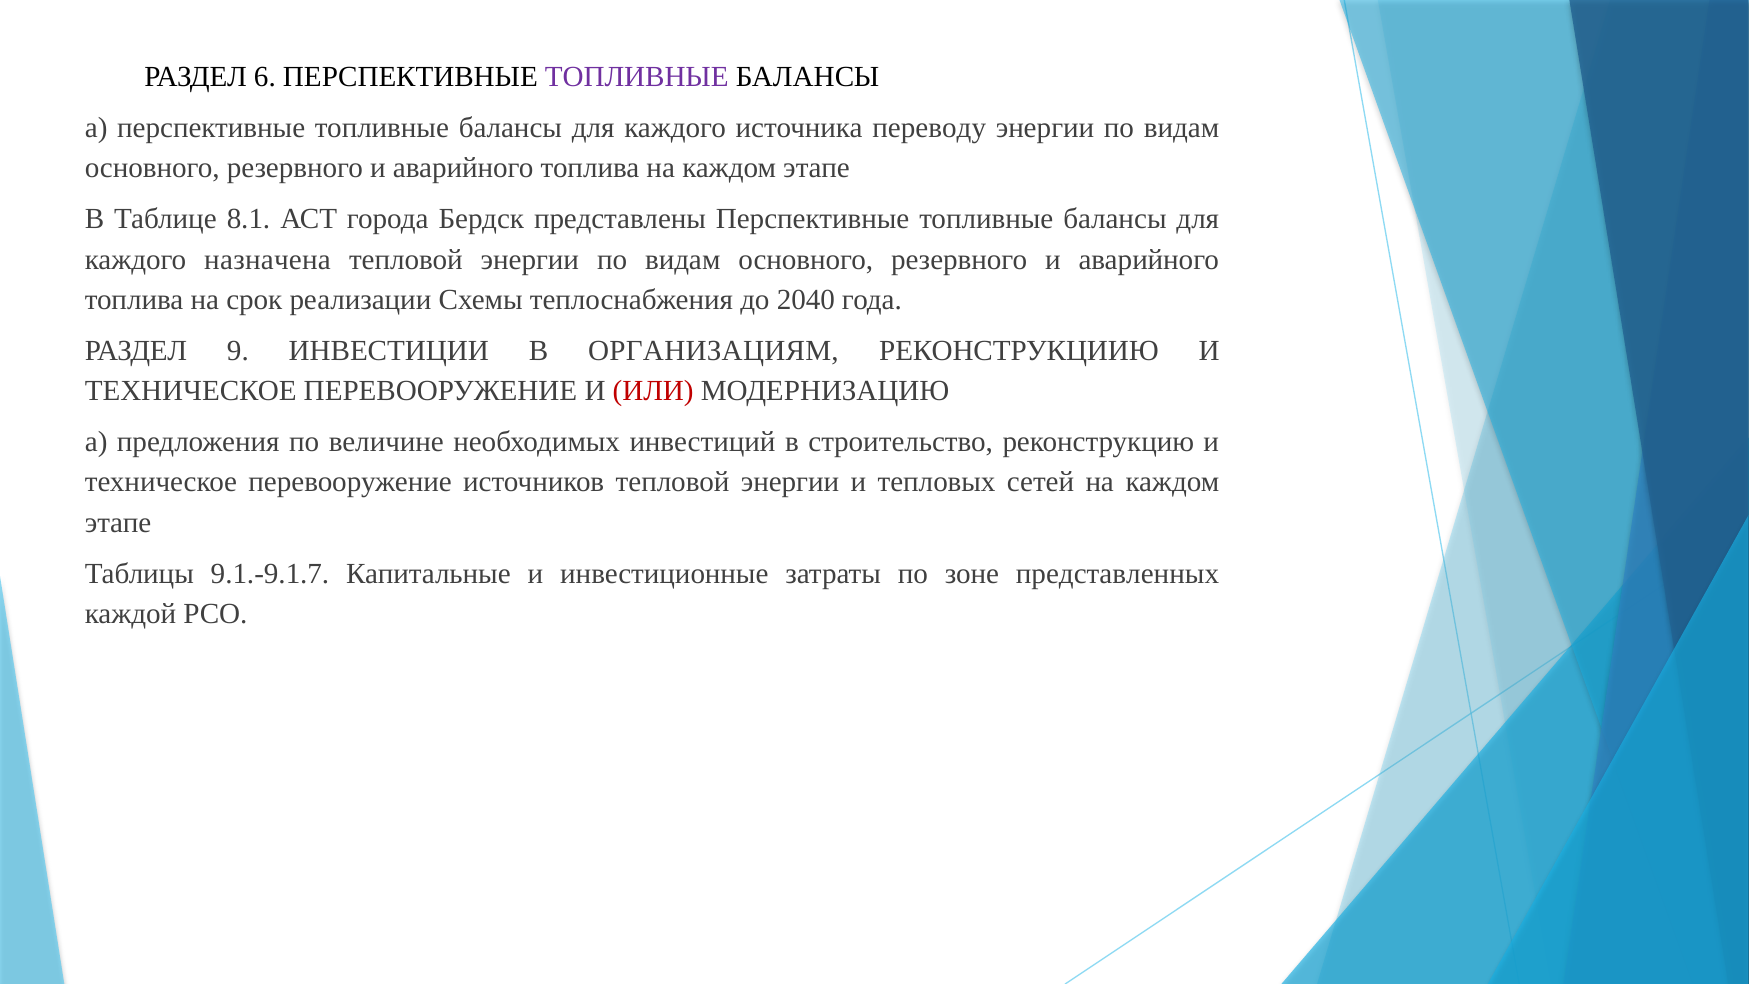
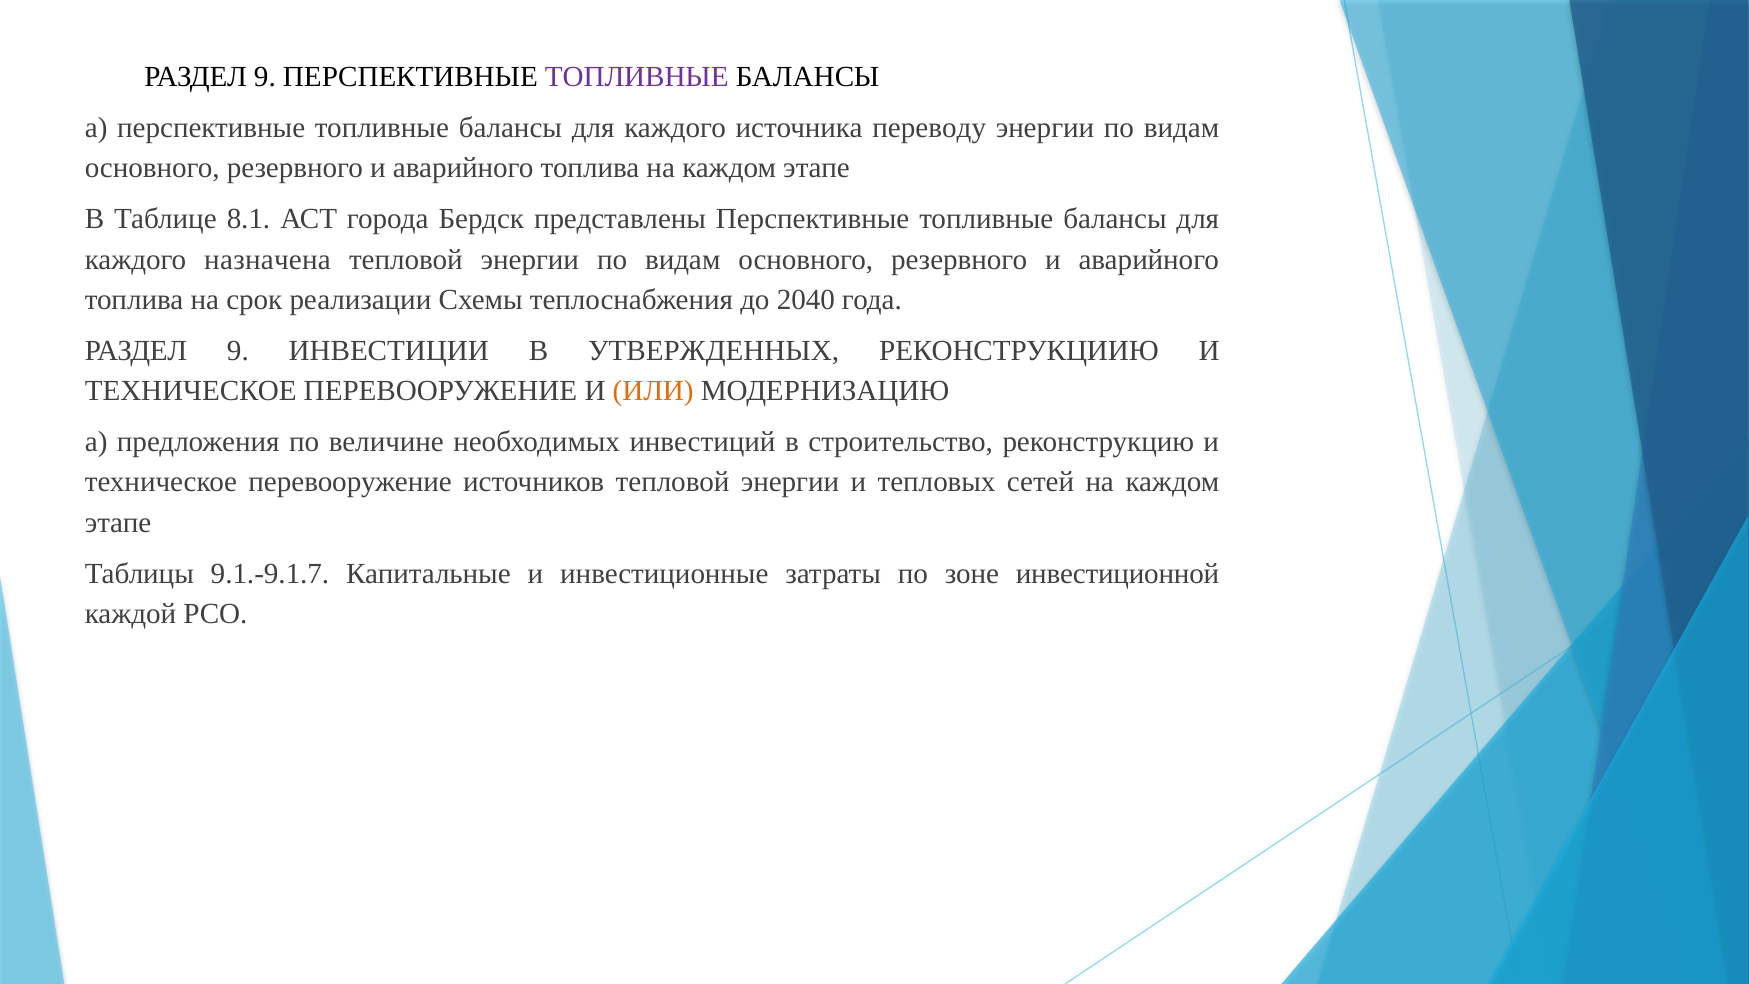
6: 6 -> 9 (265, 77)
ОРГАНИЗАЦИЯМ: ОРГАНИЗАЦИЯМ -> УТВЕРЖДЕННЫХ (714, 351)
ИЛИ colour: red -> orange (653, 391)
представленных: представленных -> инвестиционной (1118, 573)
